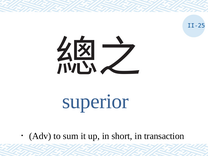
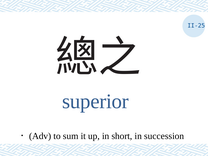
transaction: transaction -> succession (164, 136)
